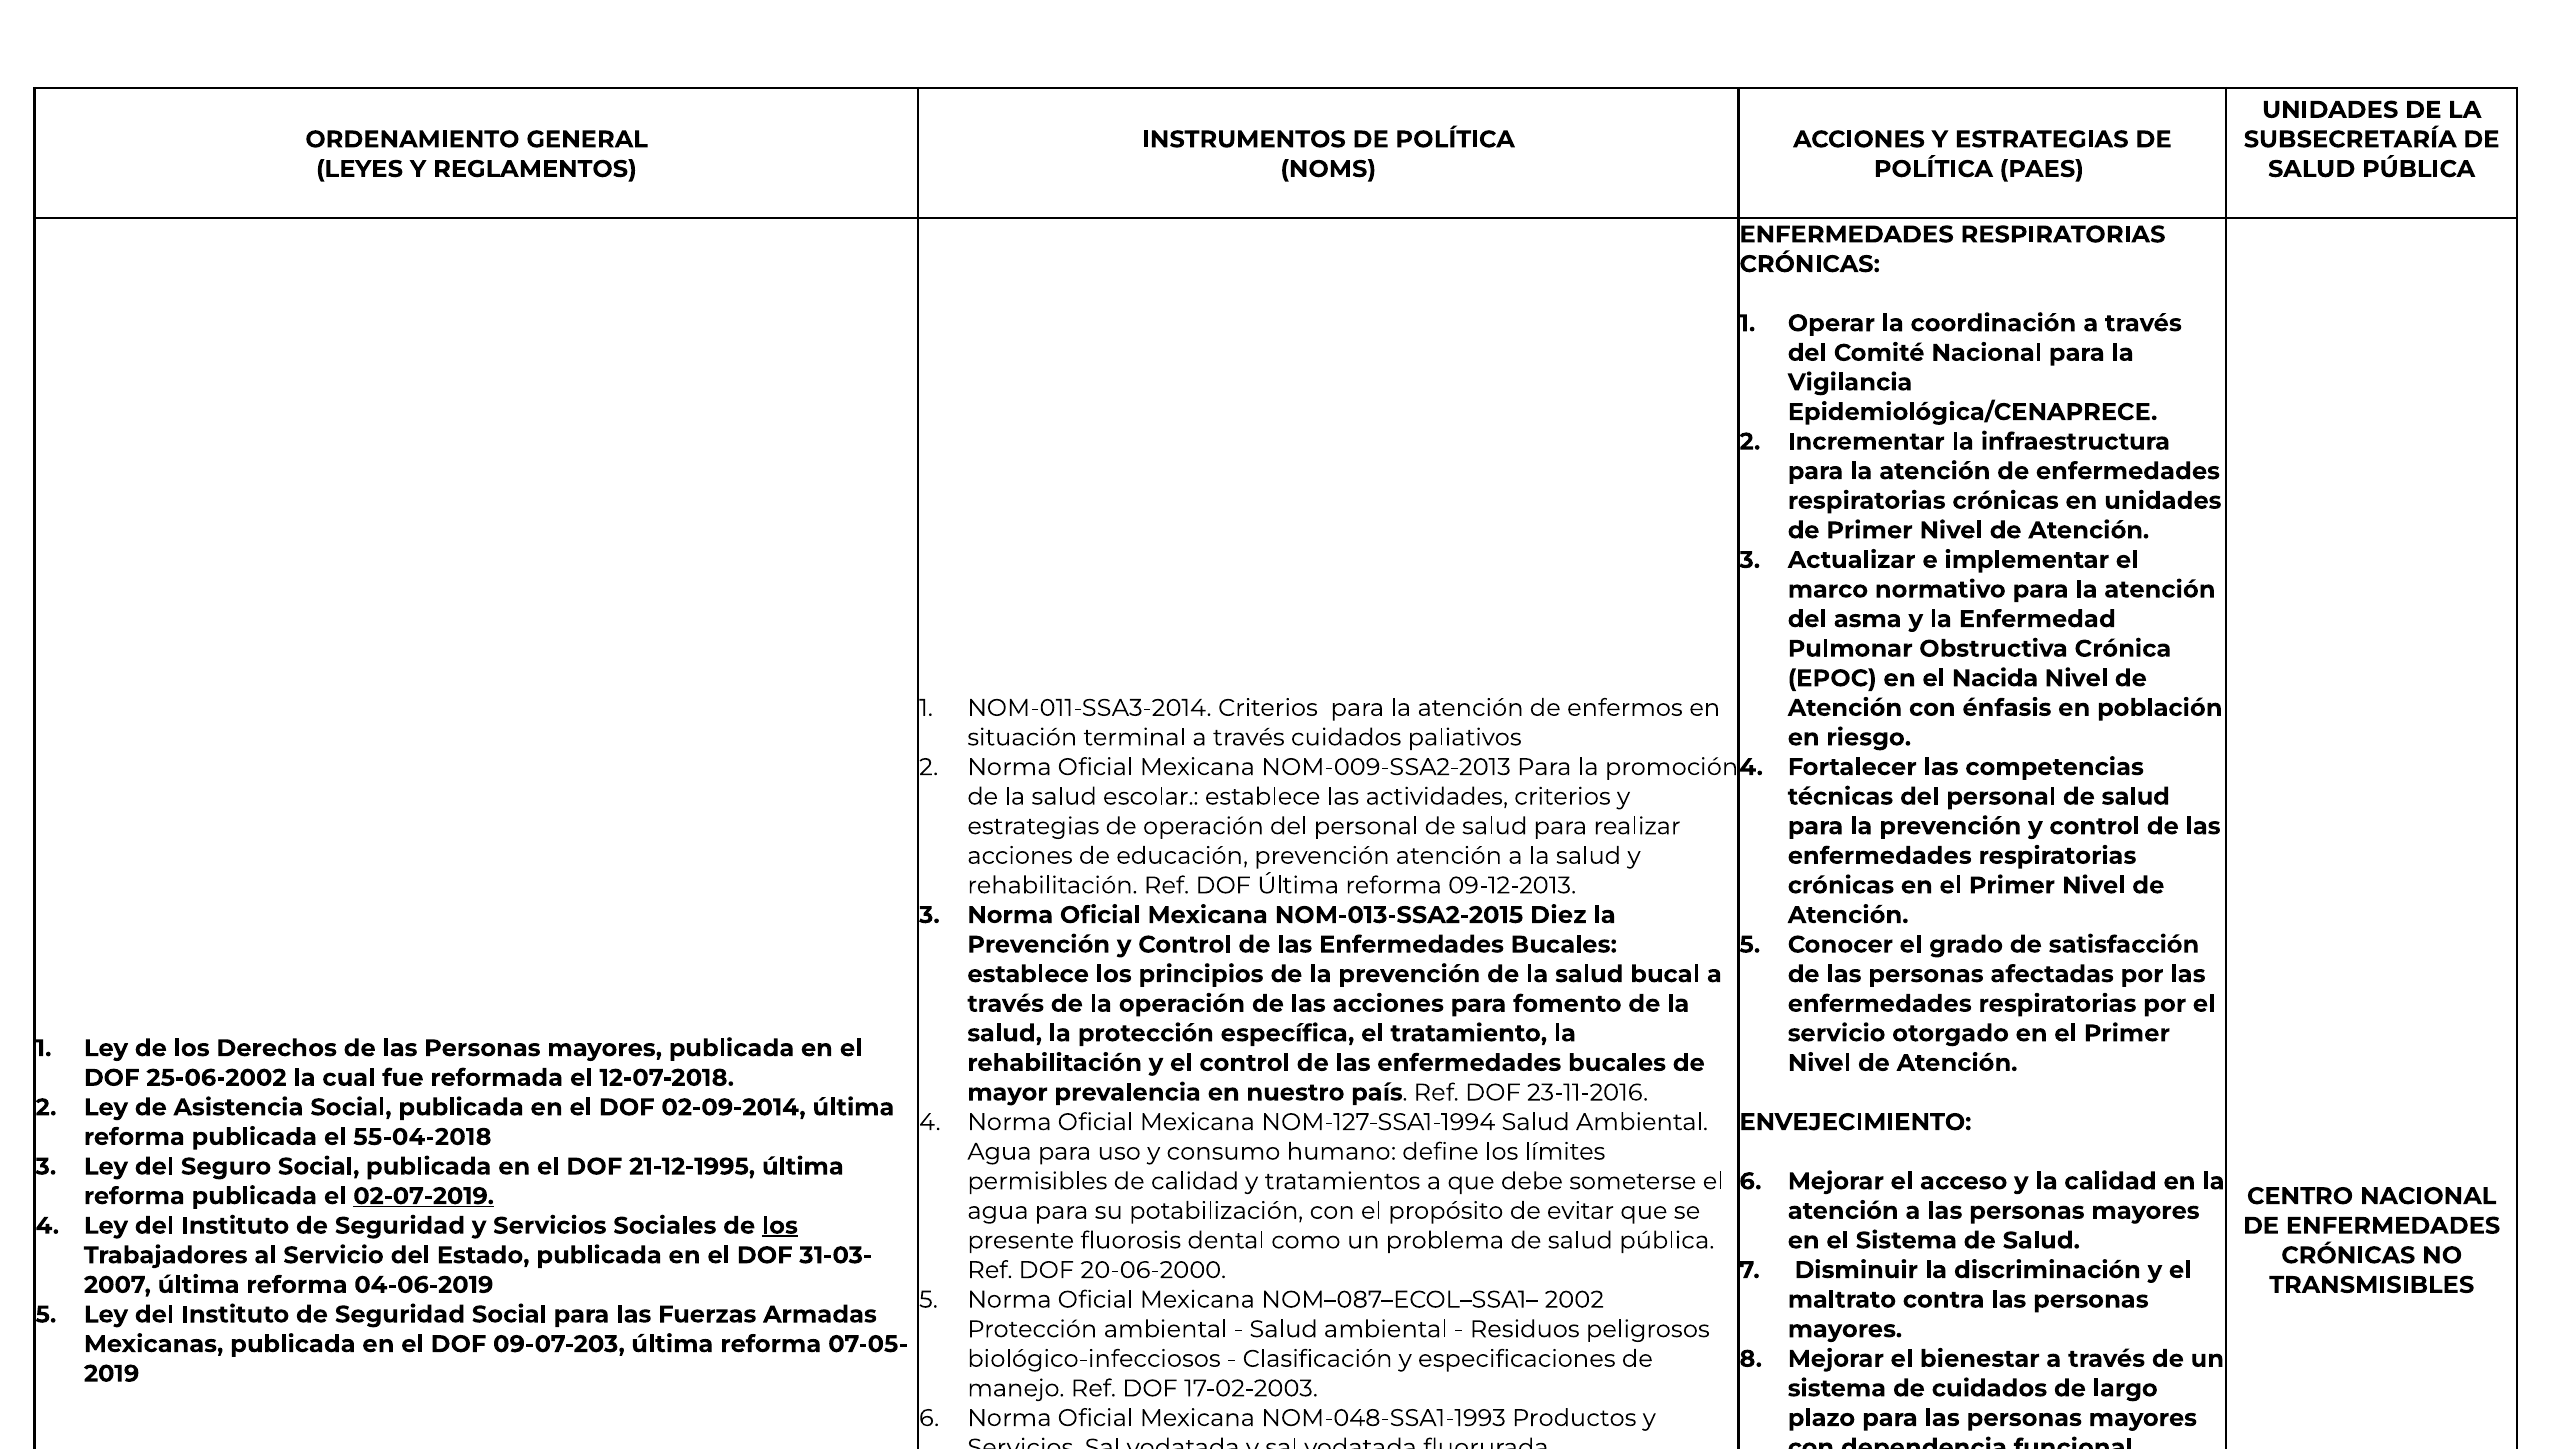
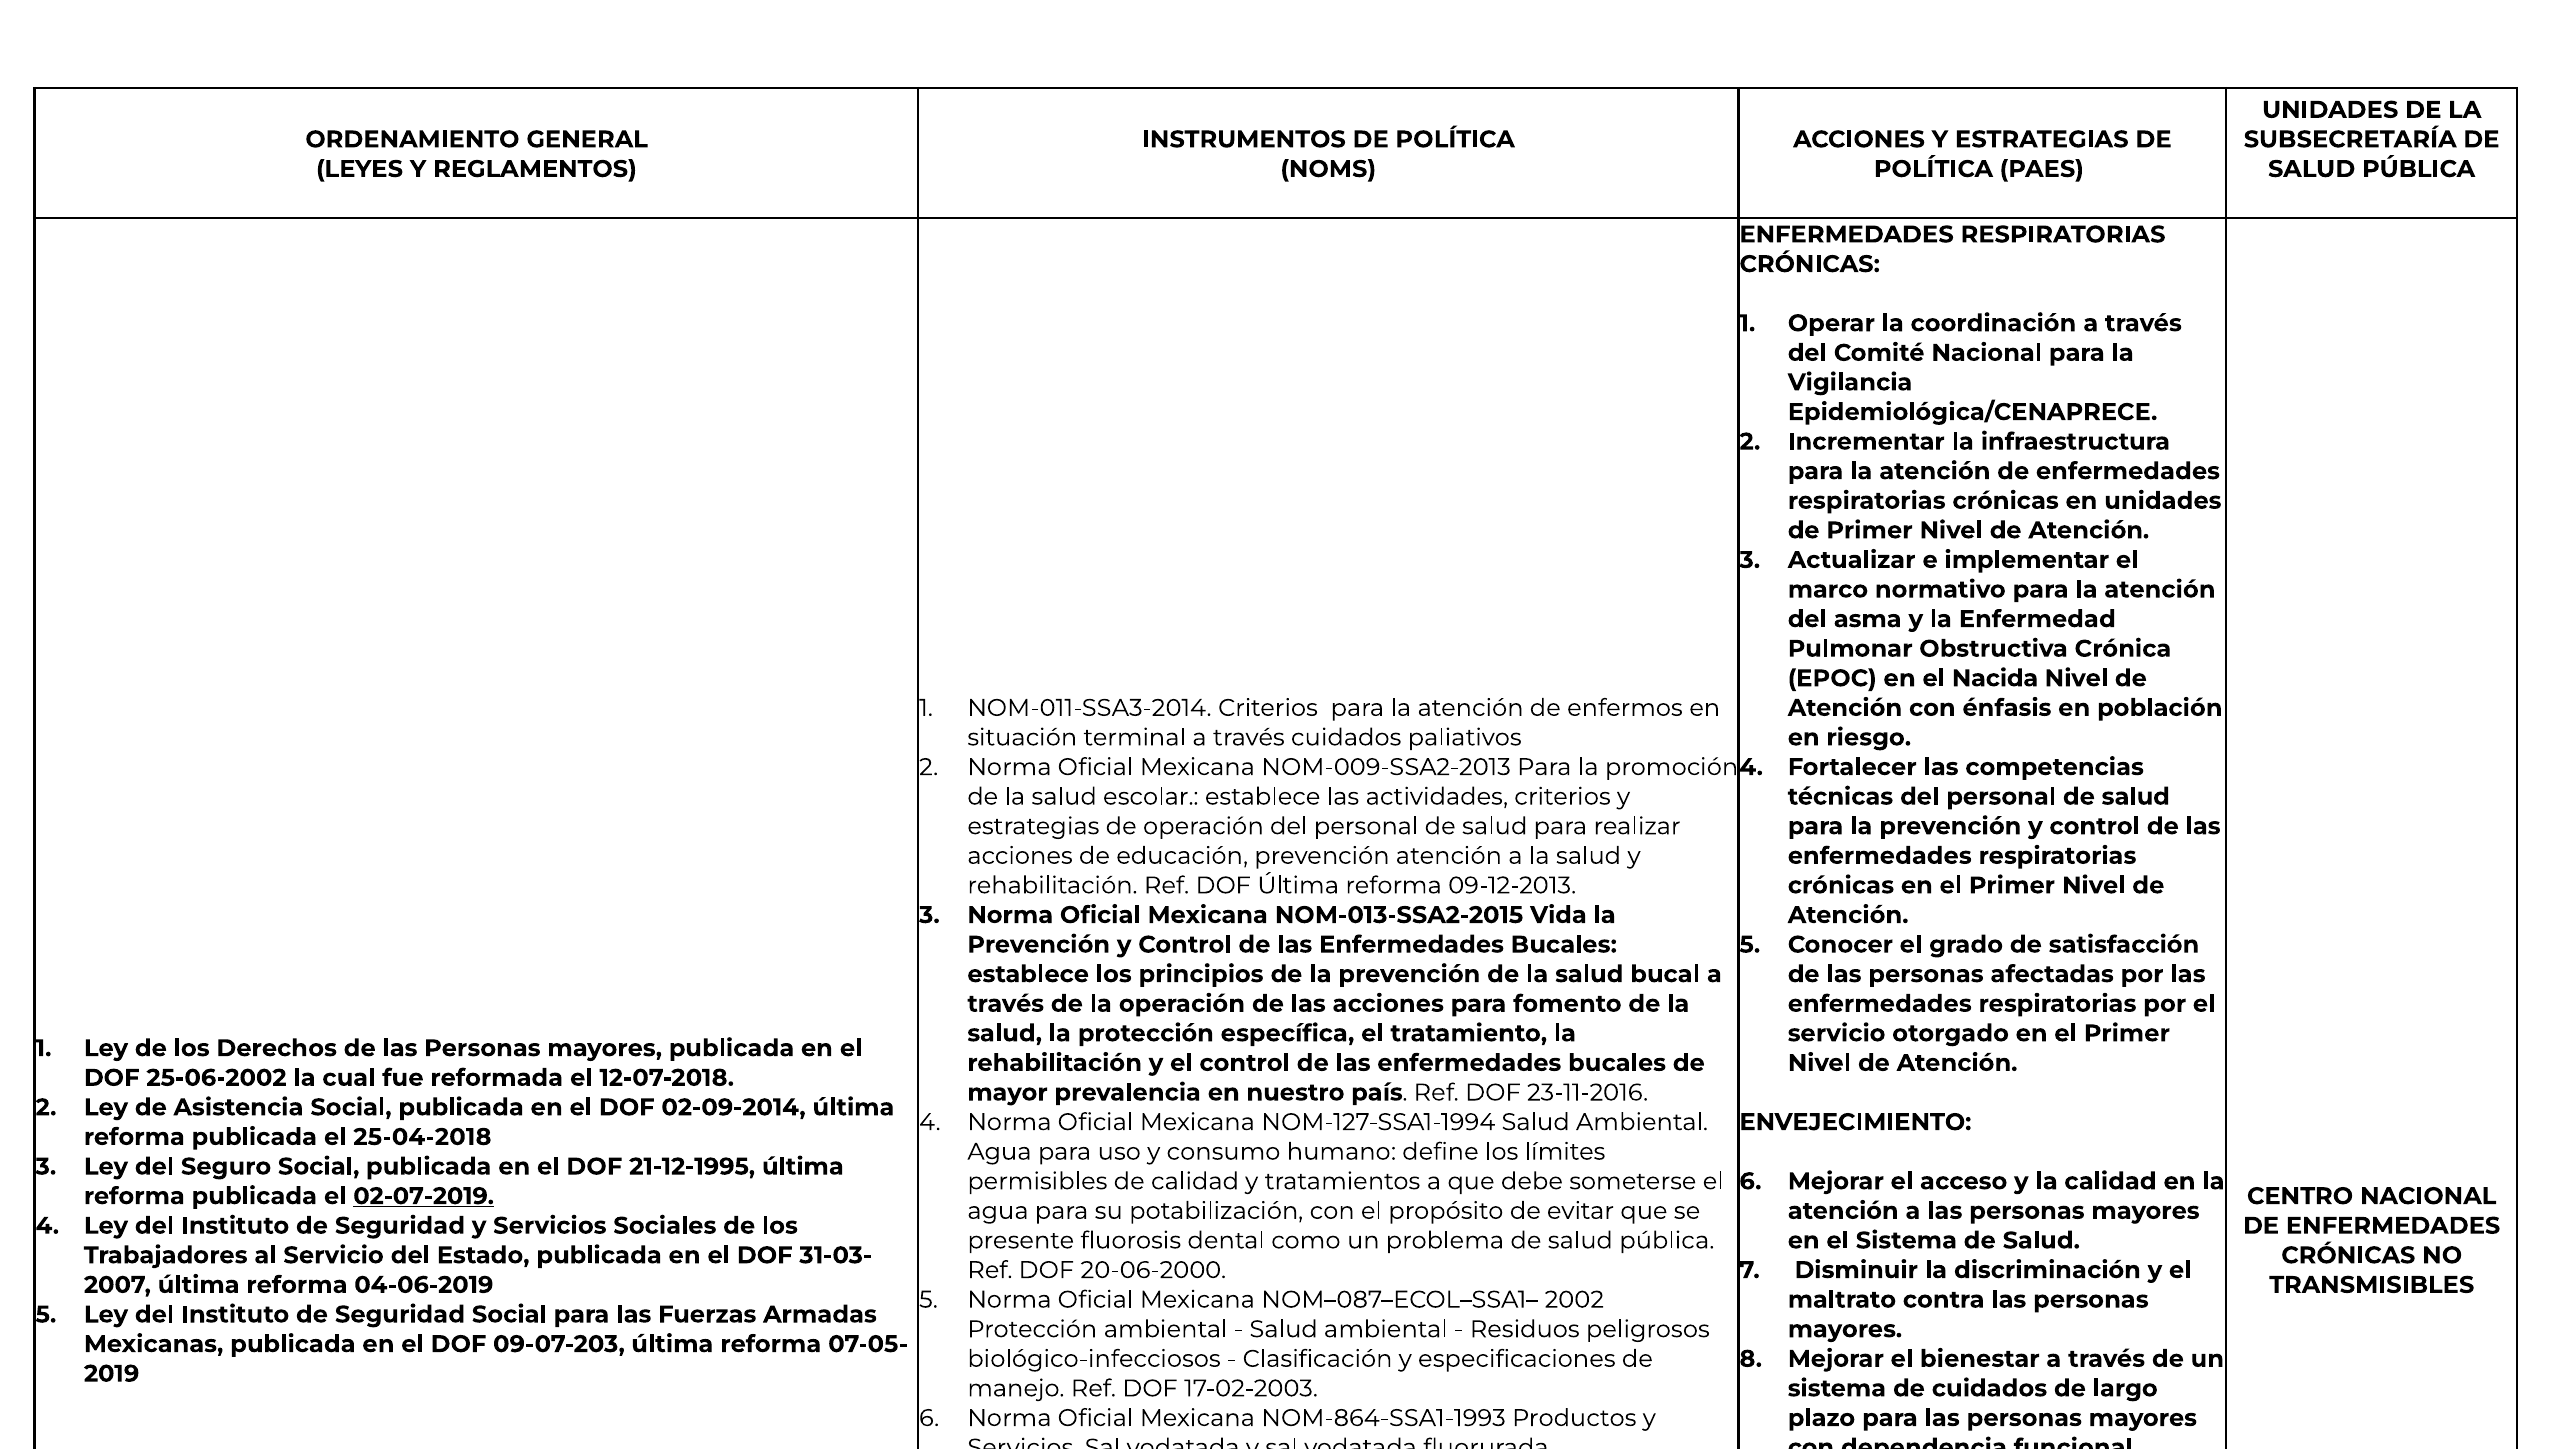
Diez: Diez -> Vida (1558, 915)
55-04-2018: 55-04-2018 -> 25-04-2018 (422, 1137)
los underline: present -> none (780, 1226)
NOM-048-SSA1-1993: NOM-048-SSA1-1993 -> NOM-864-SSA1-1993 (1384, 1418)
